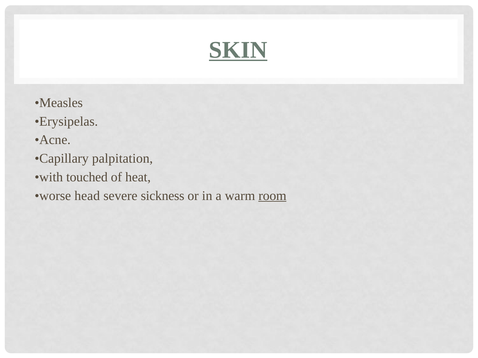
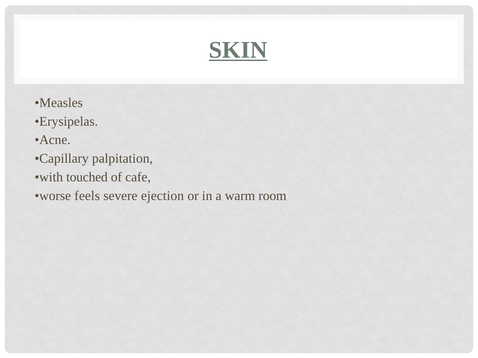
heat: heat -> cafe (138, 177)
head: head -> feels (87, 196)
sickness: sickness -> ejection (162, 196)
room underline: present -> none (272, 196)
